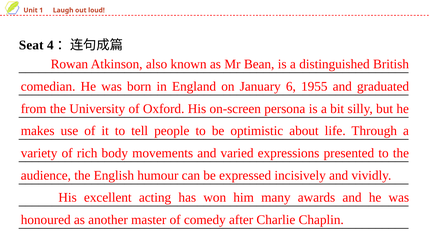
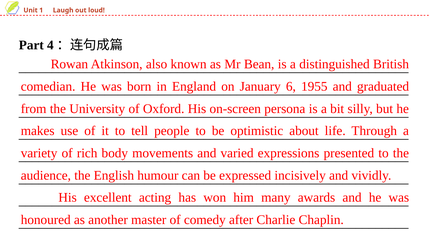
Seat: Seat -> Part (31, 45)
